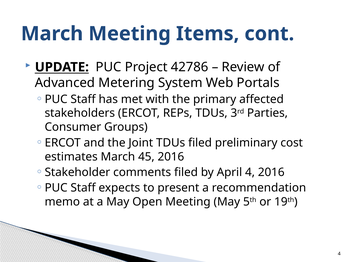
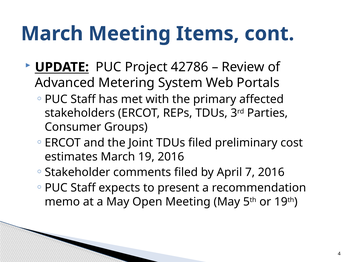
45: 45 -> 19 (146, 157)
April 4: 4 -> 7 (250, 172)
